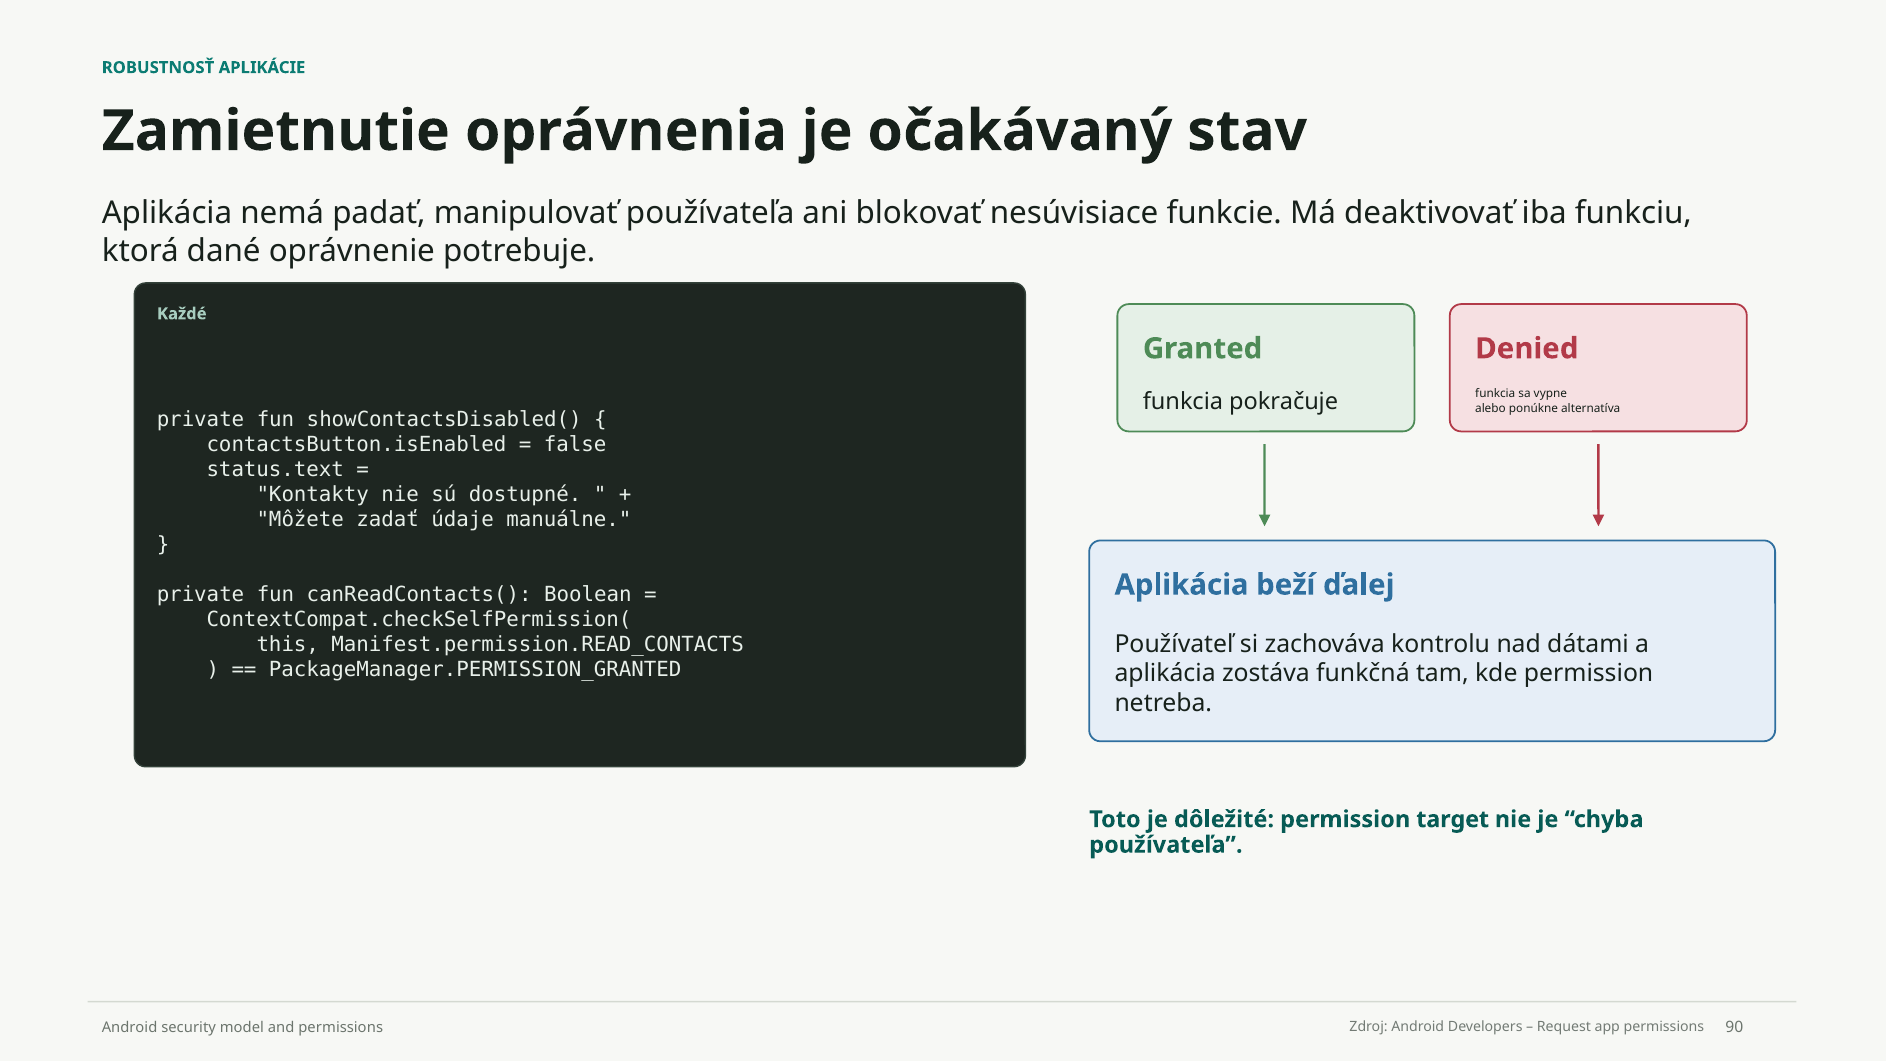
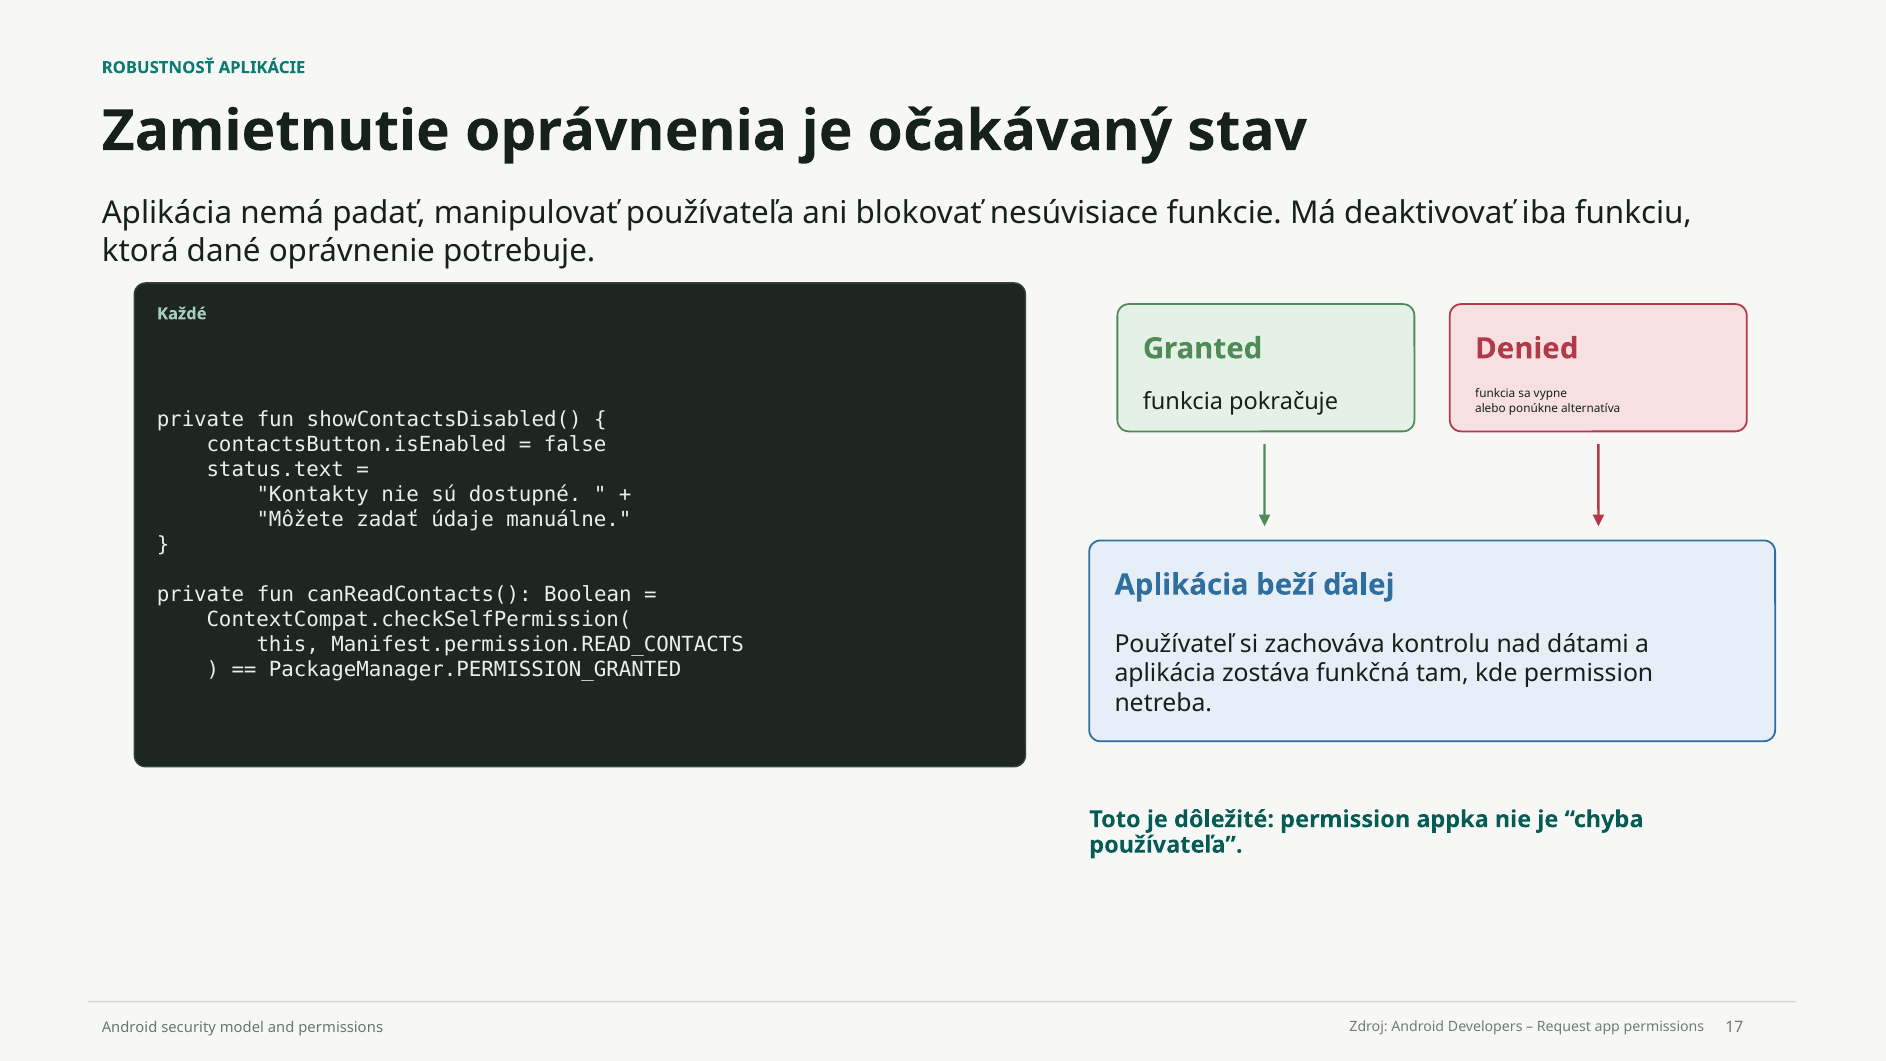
target: target -> appka (1453, 819)
90: 90 -> 17 (1734, 1027)
